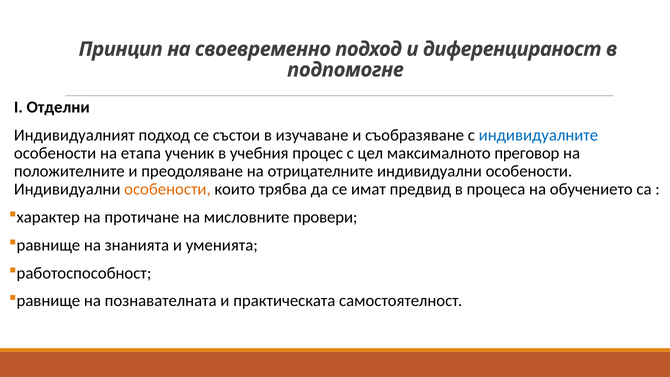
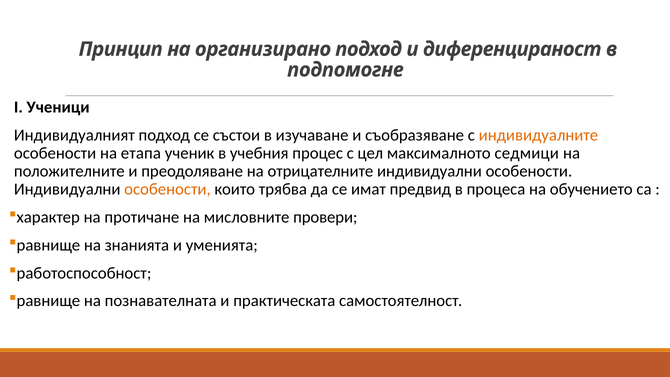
своевременно: своевременно -> организирано (263, 49)
Отделни: Отделни -> Ученици (58, 107)
индивидуалните colour: blue -> orange (538, 135)
преговор: преговор -> седмици (527, 153)
